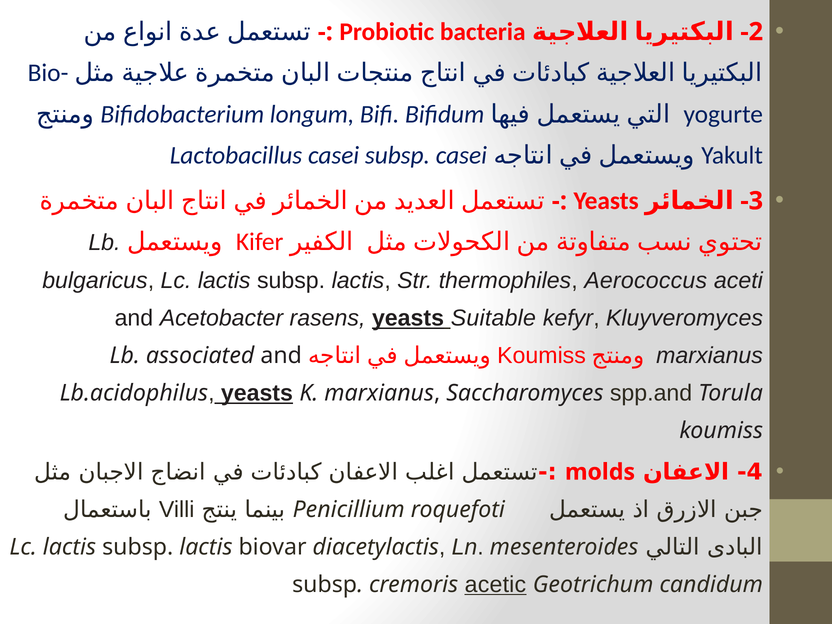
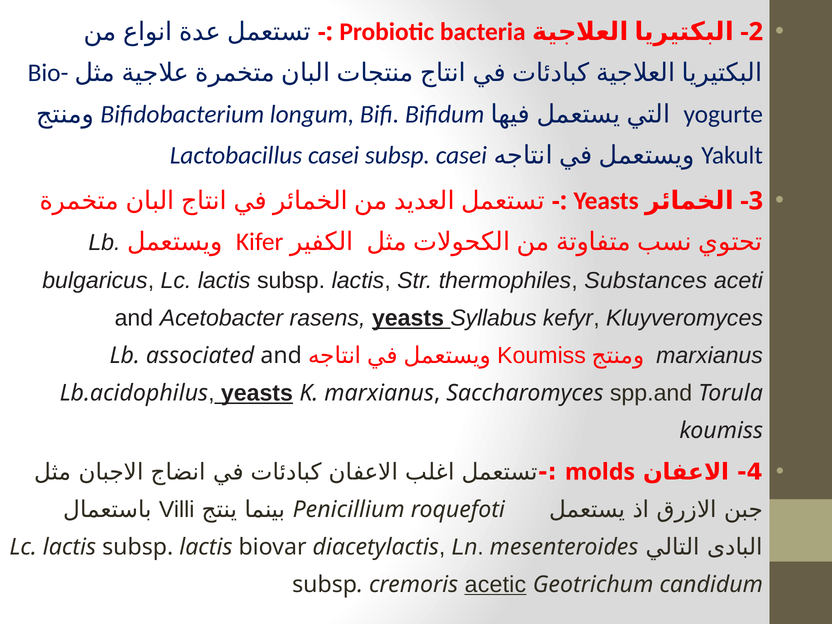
Aerococcus: Aerococcus -> Substances (646, 281)
Suitable: Suitable -> Syllabus (494, 318)
